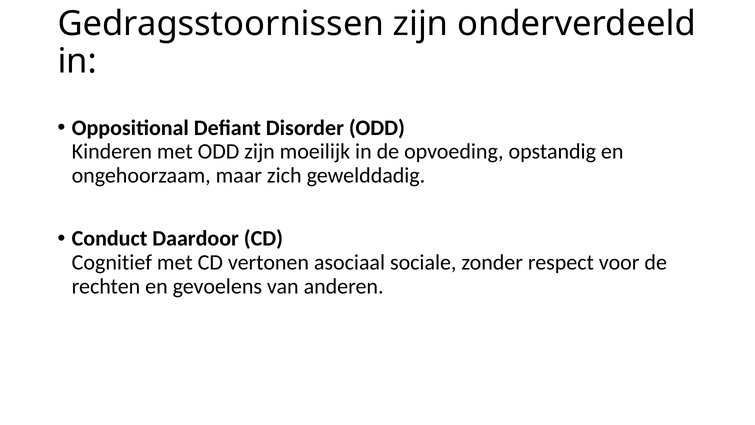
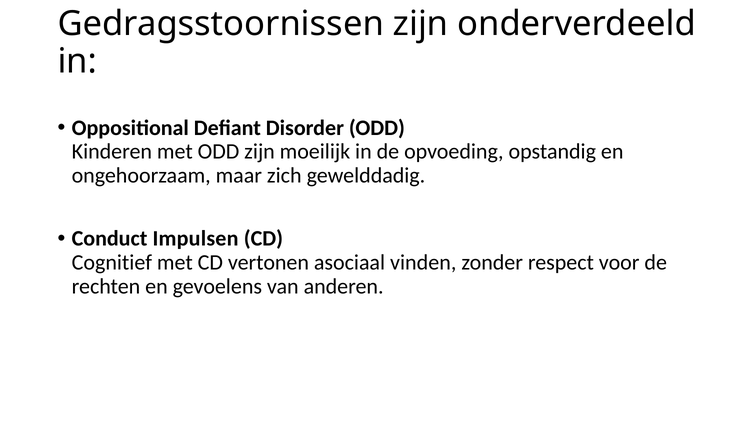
Daardoor: Daardoor -> Impulsen (195, 239)
sociale: sociale -> vinden (423, 262)
